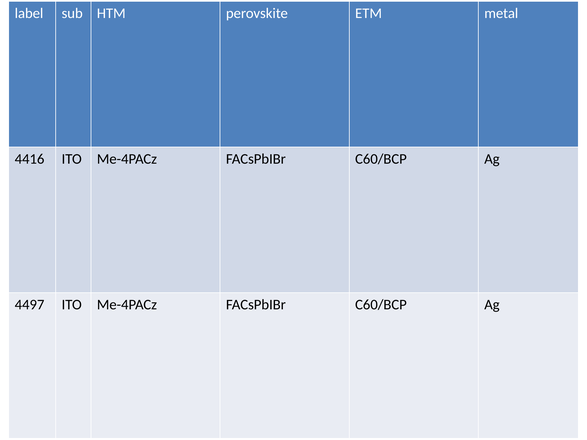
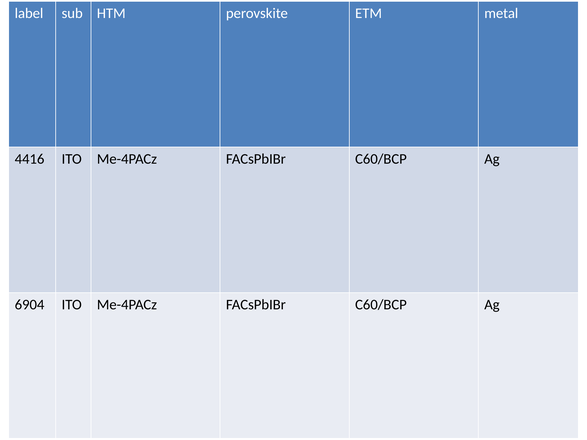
4497: 4497 -> 6904 (30, 305)
